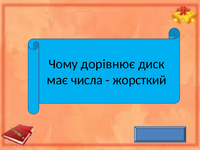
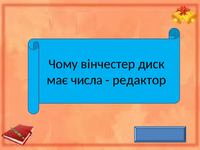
дорівнює: дорівнює -> вінчестер (108, 64)
жорсткий: жорсткий -> редактор (139, 80)
